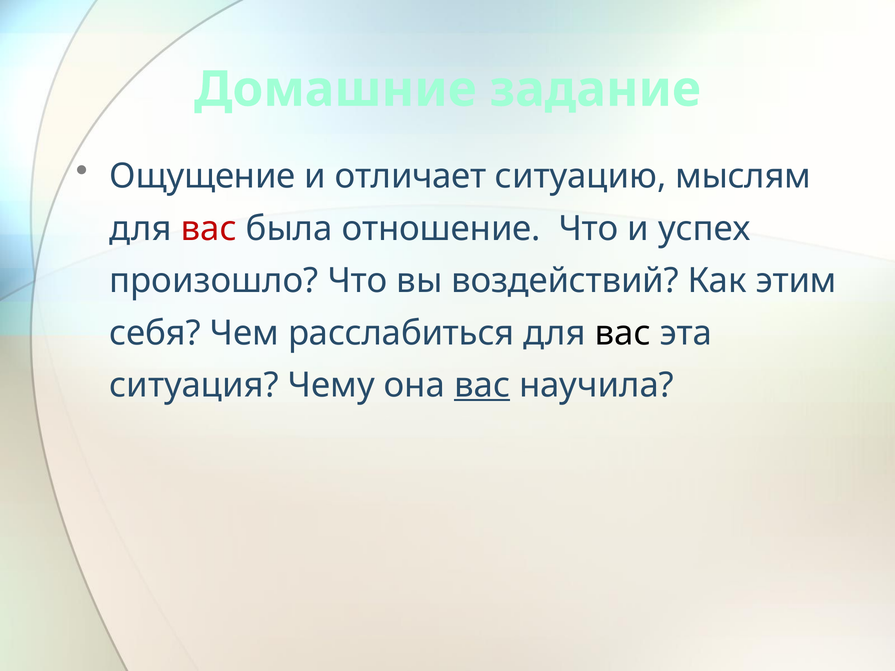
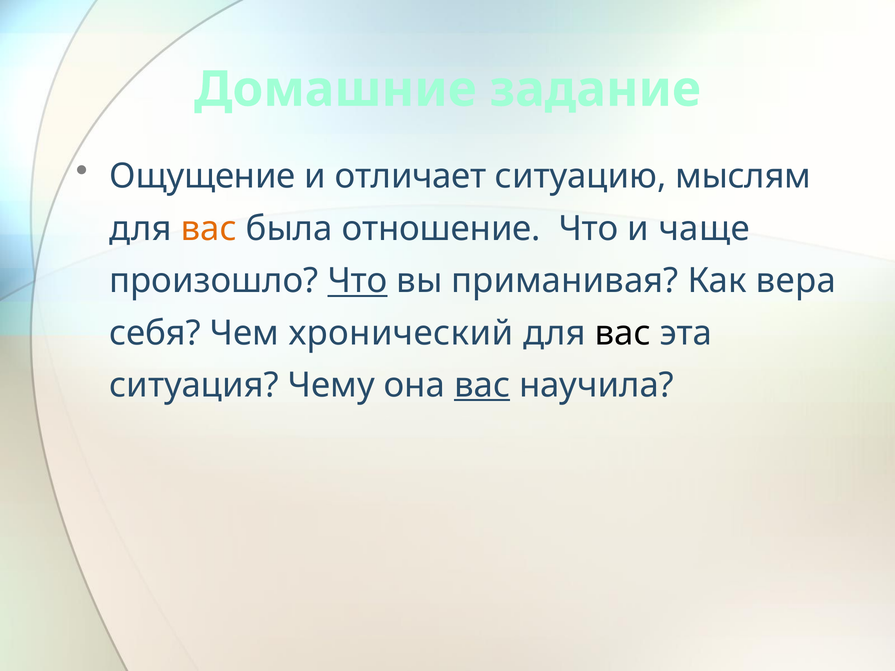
вас colour: red -> orange (209, 229)
успех: успех -> чаще (704, 229)
Что underline: none -> present (358, 281)
воздействий: воздействий -> приманивая (565, 281)
этим: этим -> вера (796, 281)
расслабиться: расслабиться -> хронический (401, 333)
